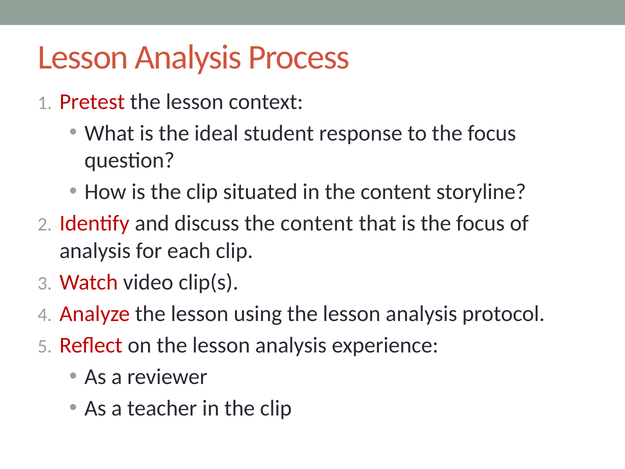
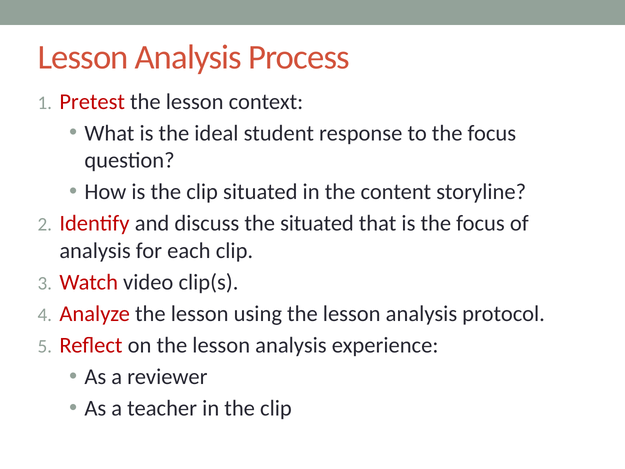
discuss the content: content -> situated (317, 223)
